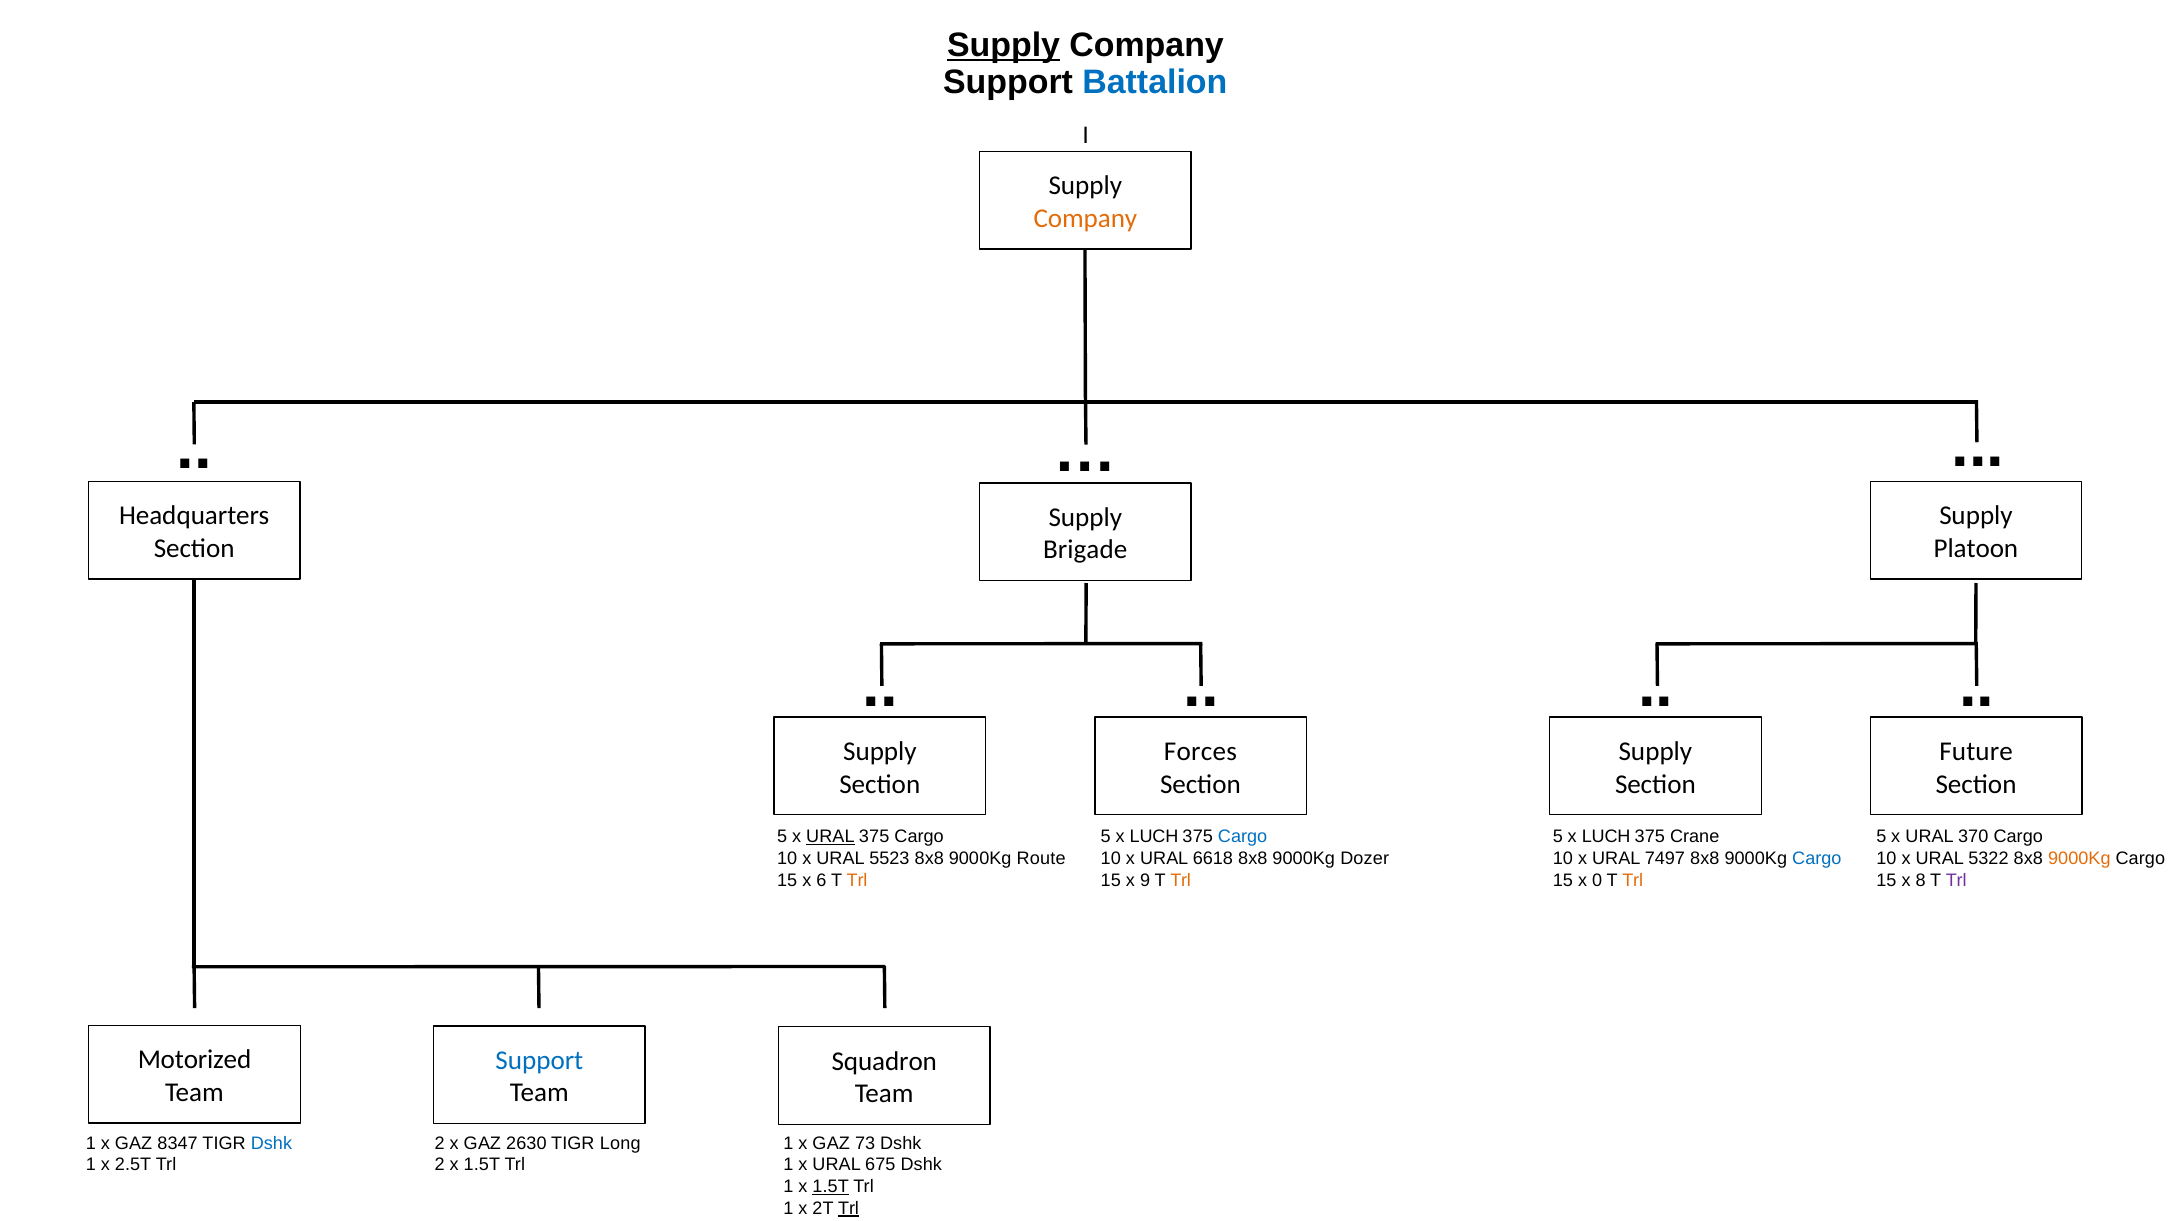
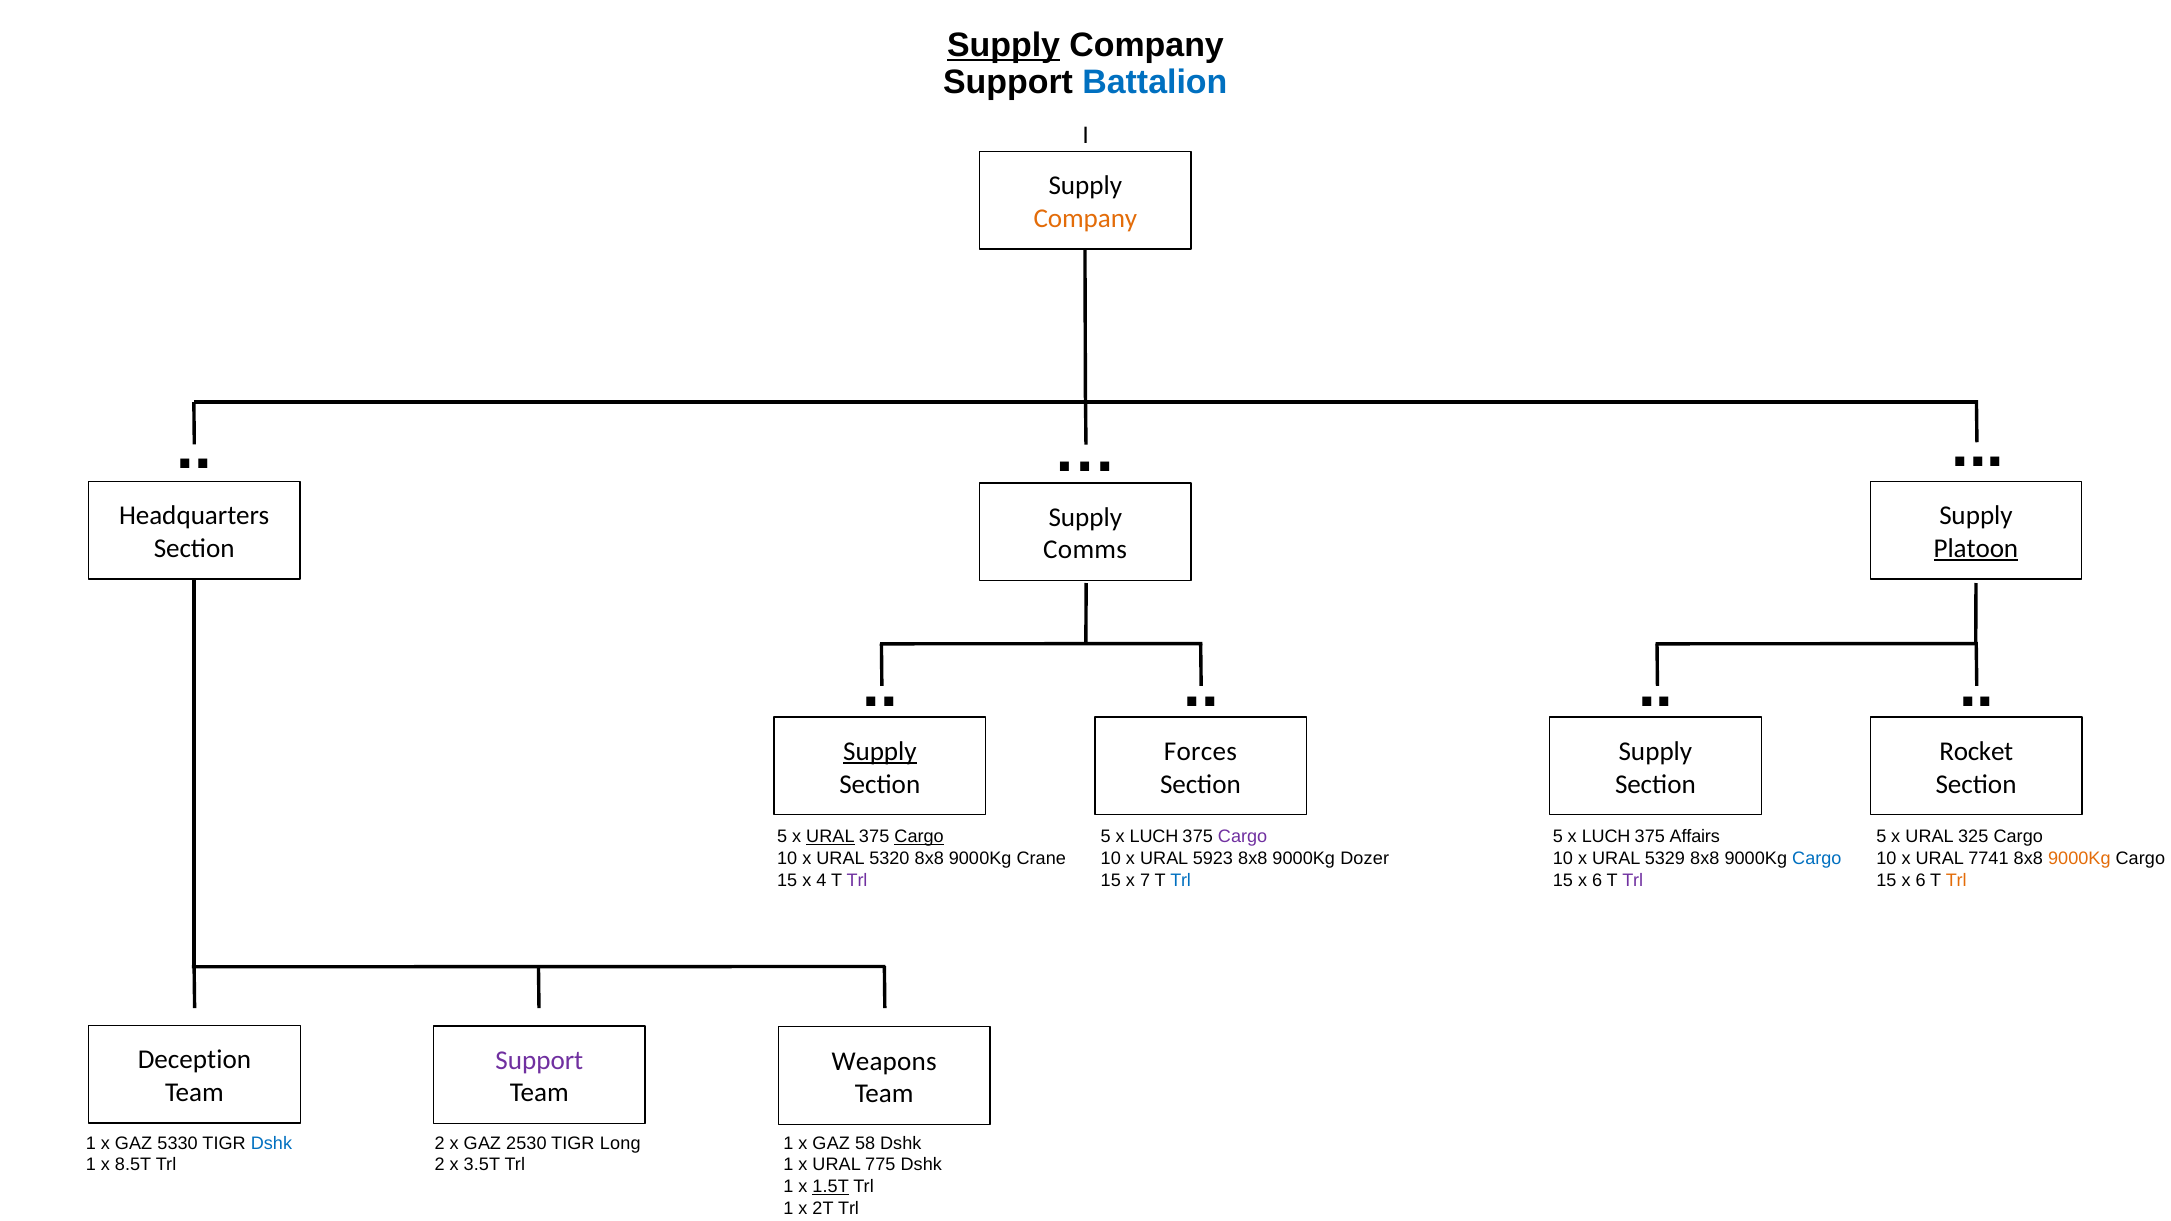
Platoon underline: none -> present (1976, 548)
Brigade: Brigade -> Comms (1085, 550)
Supply underline: none -> present (880, 752)
Future: Future -> Rocket (1976, 752)
Cargo underline: none -> present (919, 837)
Cargo colour: blue -> purple (1243, 837)
Crane: Crane -> Affairs (1695, 837)
370: 370 -> 325 (1973, 837)
5523: 5523 -> 5320 (889, 859)
Route: Route -> Crane (1041, 859)
6618: 6618 -> 5923 (1213, 859)
7497: 7497 -> 5329 (1665, 859)
5322: 5322 -> 7741 (1988, 859)
6: 6 -> 4 (822, 880)
Trl colour: orange -> purple (857, 880)
9: 9 -> 7 (1145, 880)
Trl colour: orange -> blue (1181, 880)
0: 0 -> 6 (1597, 880)
Trl colour: orange -> purple (1633, 880)
8: 8 -> 6 (1921, 880)
Trl colour: purple -> orange (1956, 880)
Motorized: Motorized -> Deception (194, 1060)
Support colour: blue -> purple (539, 1060)
Squadron: Squadron -> Weapons (884, 1061)
8347: 8347 -> 5330 (178, 1143)
2630: 2630 -> 2530 (526, 1143)
73: 73 -> 58 (865, 1143)
2.5T: 2.5T -> 8.5T (133, 1165)
2 x 1.5T: 1.5T -> 3.5T (482, 1165)
675: 675 -> 775 (880, 1165)
Trl underline: present -> none (849, 1208)
